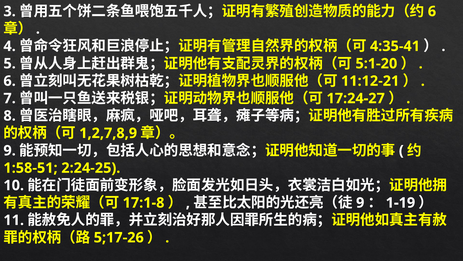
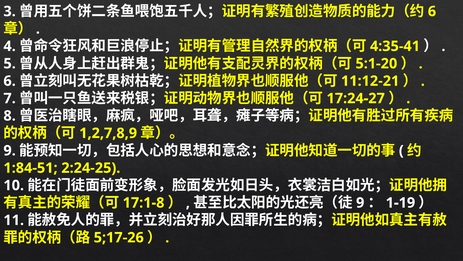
1:58-51: 1:58-51 -> 1:84-51 (31, 168)
